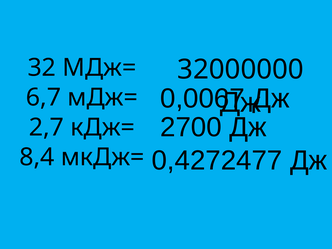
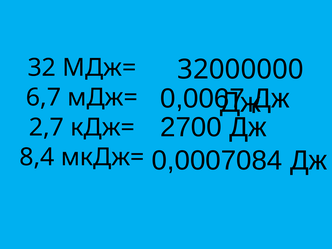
0,4272477: 0,4272477 -> 0,0007084 (217, 161)
